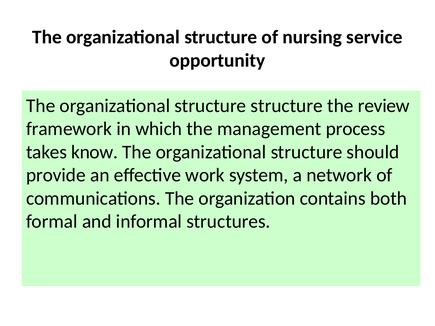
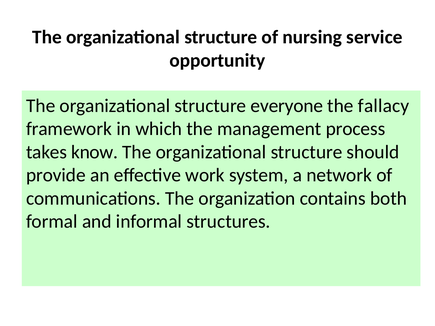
structure structure: structure -> everyone (287, 106)
review: review -> fallacy (384, 106)
